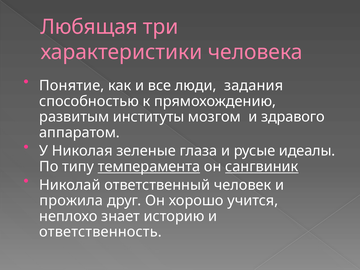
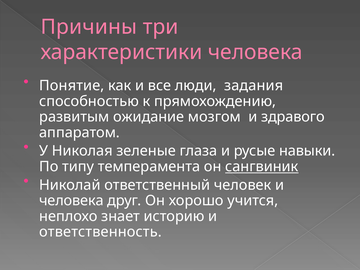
Любящая: Любящая -> Причины (89, 27)
институты: институты -> ожидание (149, 117)
идеалы: идеалы -> навыки (307, 151)
темперамента underline: present -> none (149, 167)
прожила: прожила -> человека (71, 201)
